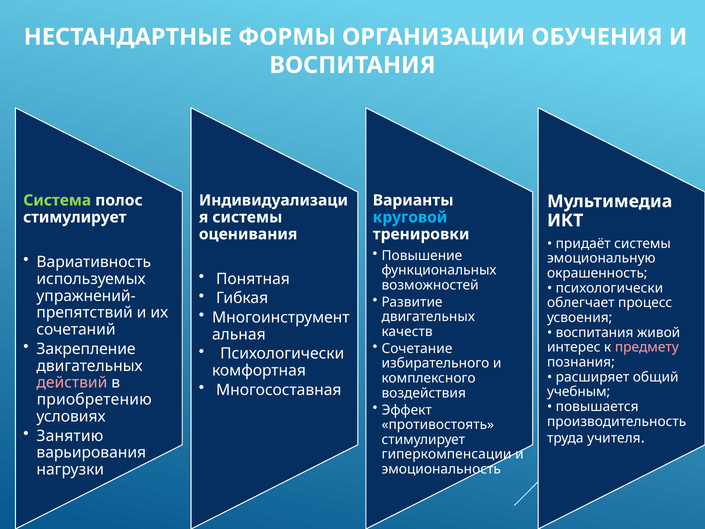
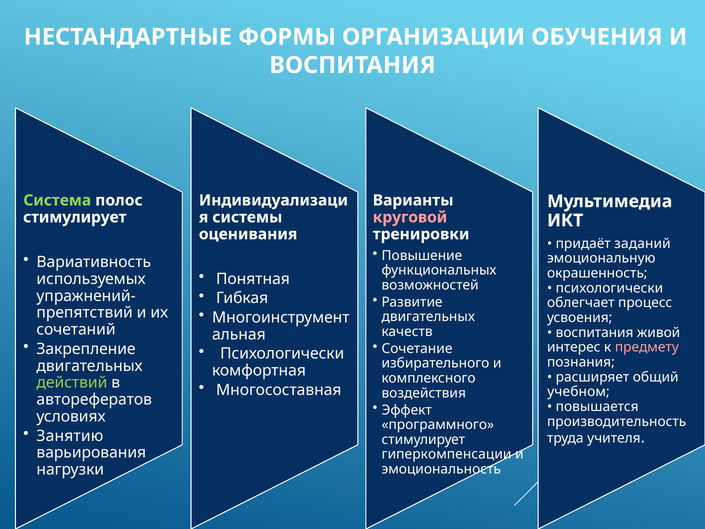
круговой colour: light blue -> pink (410, 217)
придаёт системы: системы -> заданий (642, 243)
действий colour: pink -> light green (72, 383)
учебным: учебным -> учебном (579, 392)
приобретению: приобретению -> авторефератов (94, 400)
противостоять: противостоять -> программного (438, 425)
